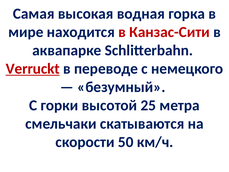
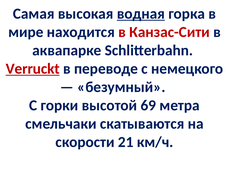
водная underline: none -> present (141, 14)
25: 25 -> 69 (148, 105)
50: 50 -> 21 (126, 142)
